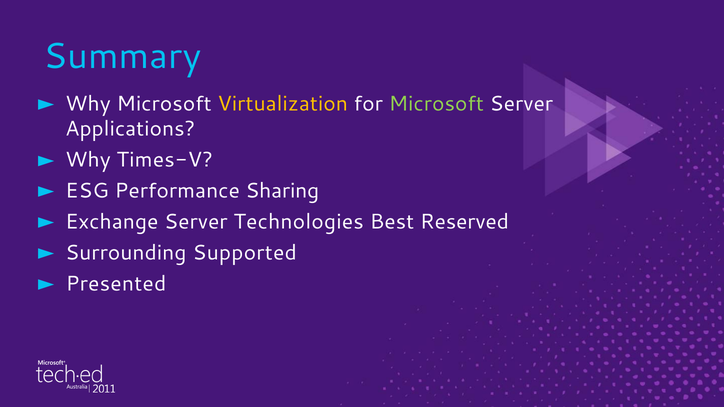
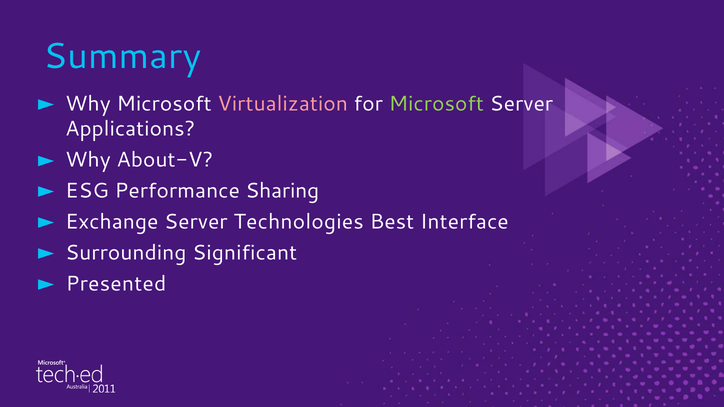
Virtualization colour: yellow -> pink (283, 104)
Times-V: Times-V -> About-V (165, 160)
Reserved: Reserved -> Interface (464, 222)
Supported: Supported -> Significant (245, 253)
